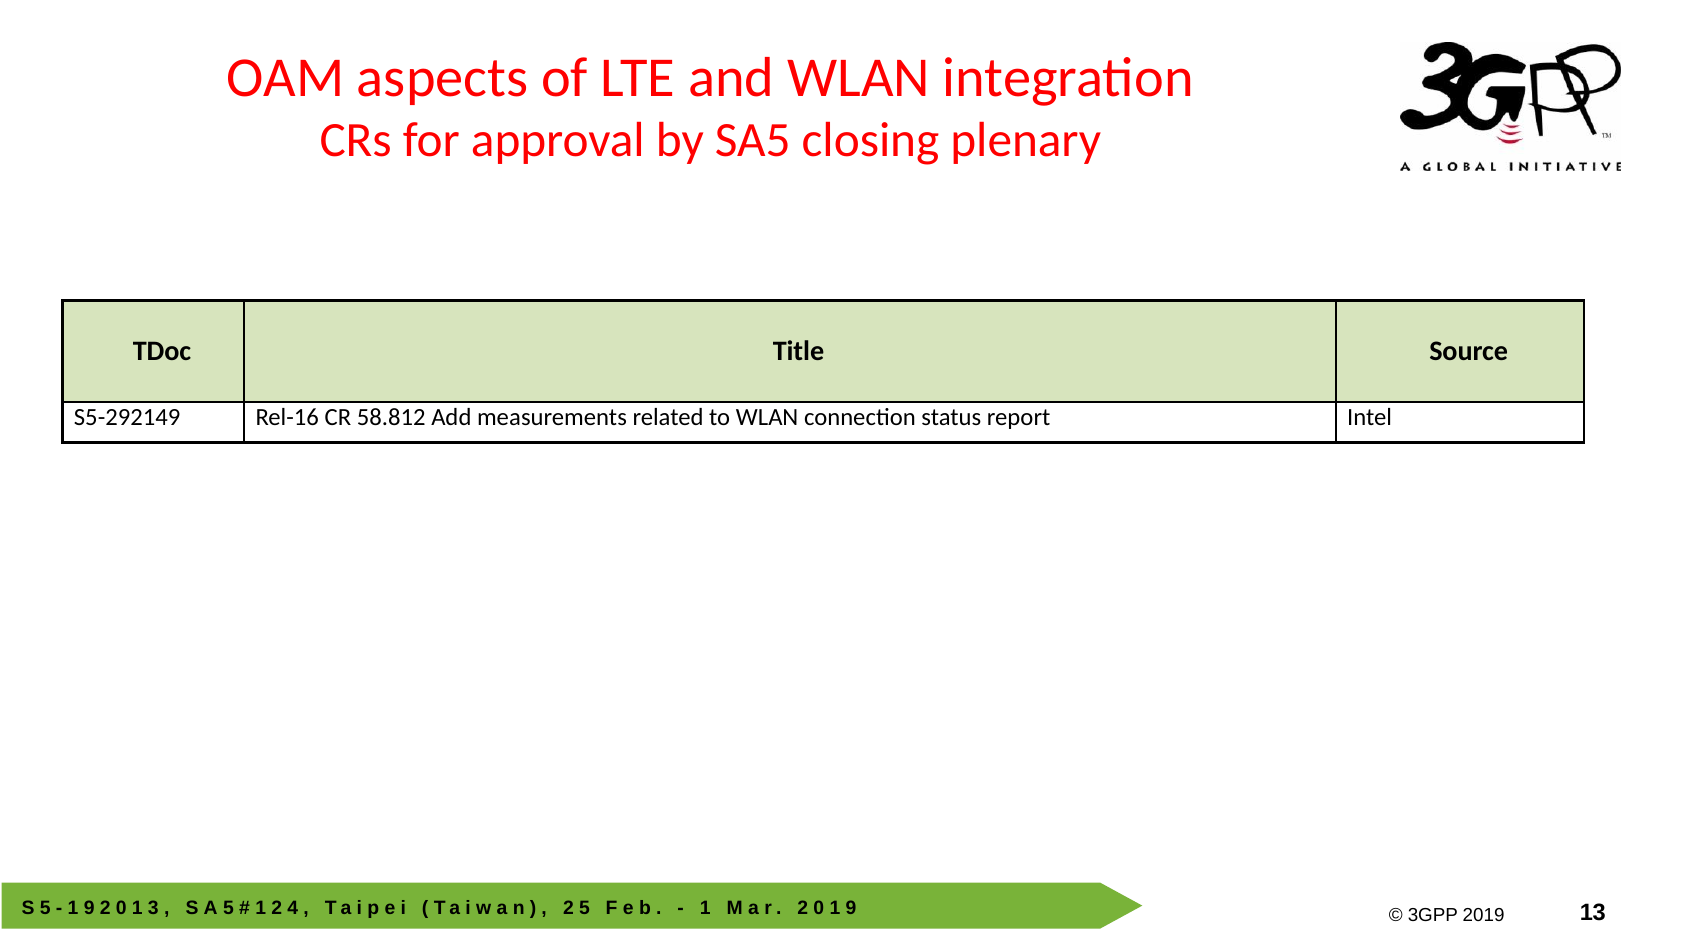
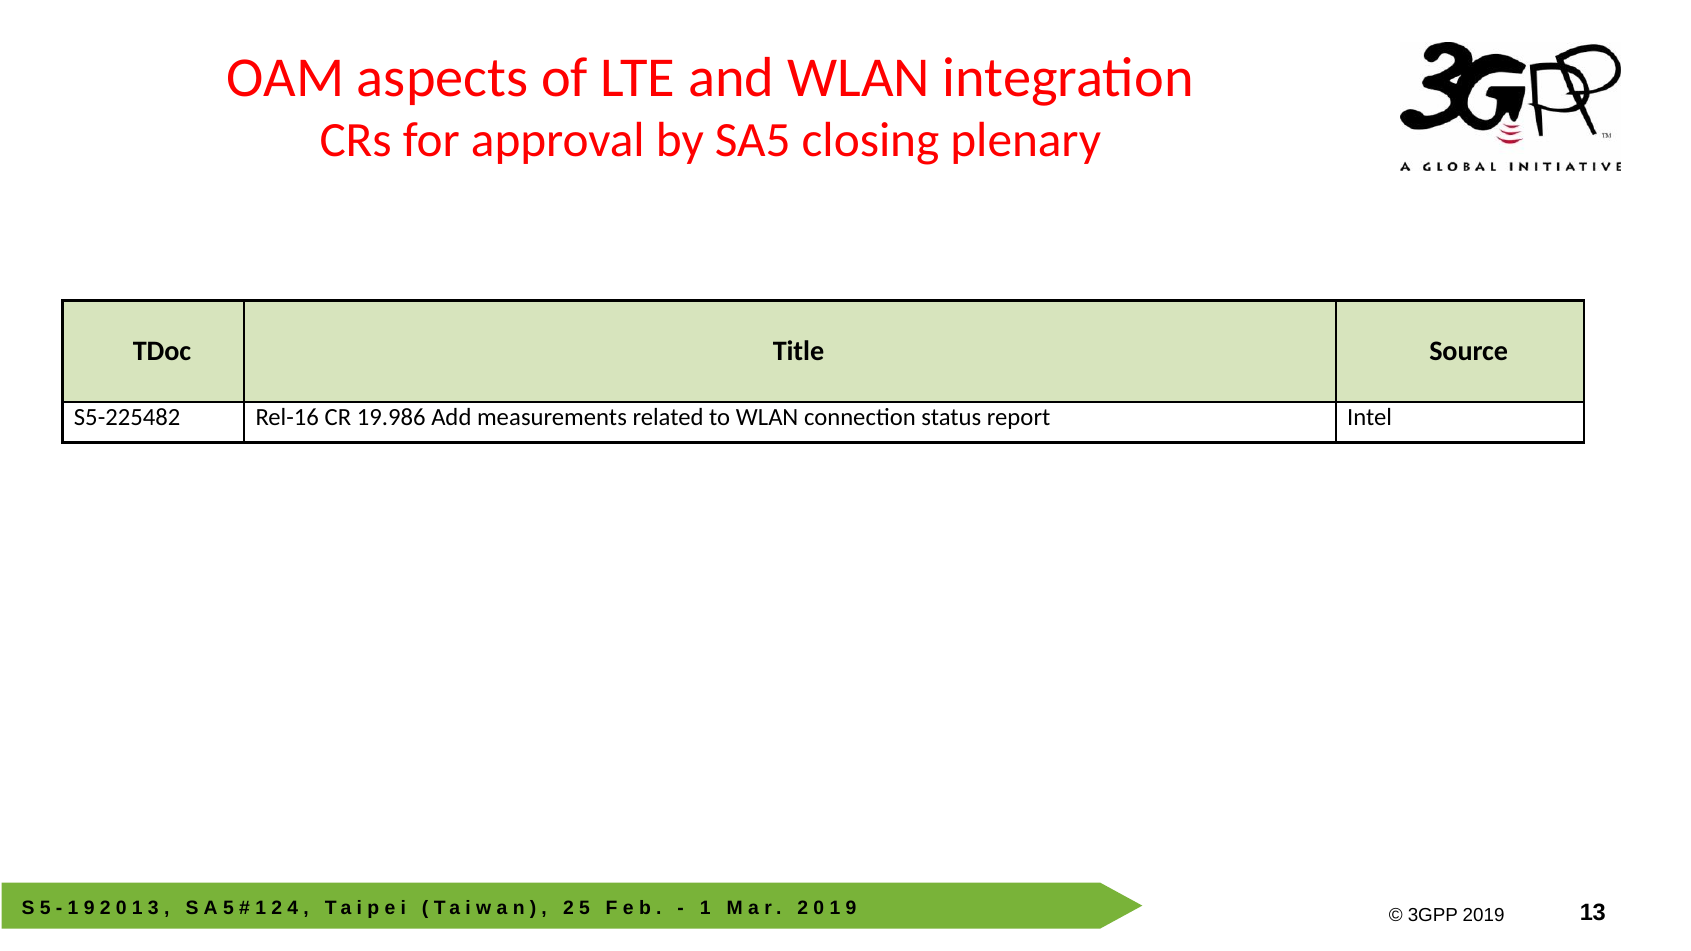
S5-292149: S5-292149 -> S5-225482 (127, 417)
58.812: 58.812 -> 19.986 (391, 417)
